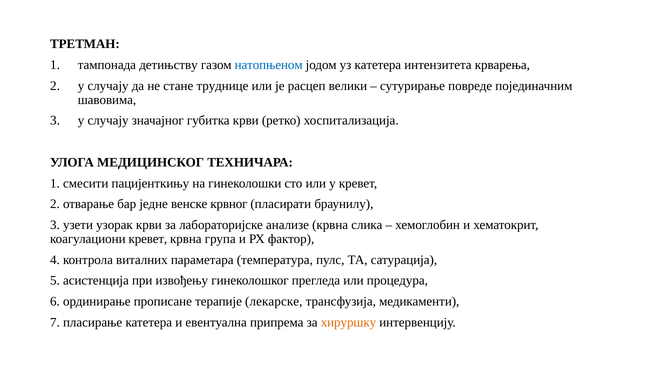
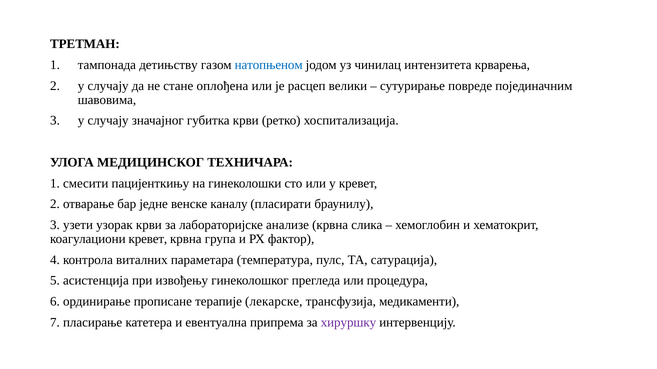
уз катетера: катетера -> чинилац (378, 65)
труднице: труднице -> оплођена (222, 86)
крвног: крвног -> каналу (229, 204)
хируршку colour: orange -> purple (348, 323)
